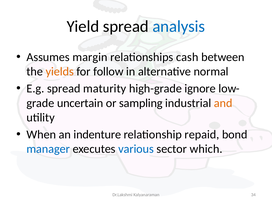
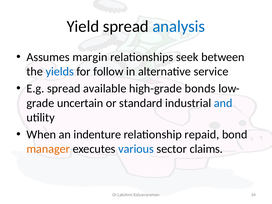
cash: cash -> seek (187, 57)
yields colour: orange -> blue (60, 72)
normal: normal -> service (211, 72)
maturity: maturity -> available (105, 89)
ignore: ignore -> bonds (200, 89)
sampling: sampling -> standard (141, 103)
and colour: orange -> blue (223, 103)
manager colour: blue -> orange (48, 149)
which: which -> claims (206, 149)
